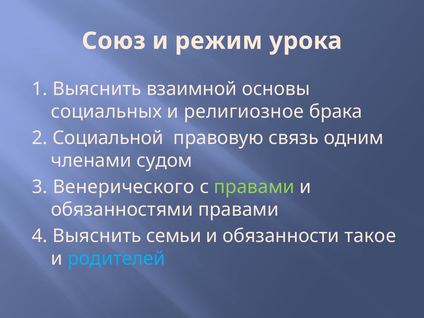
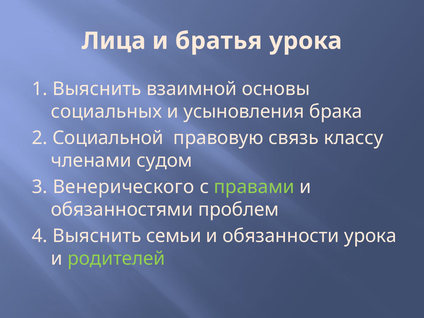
Союз: Союз -> Лица (114, 41)
режим: режим -> братья (219, 41)
религиозное: религиозное -> усыновления (244, 112)
одним: одним -> классу (354, 138)
обязанностями правами: правами -> проблем (238, 210)
обязанности такое: такое -> урока (370, 236)
родителей colour: light blue -> light green (116, 259)
